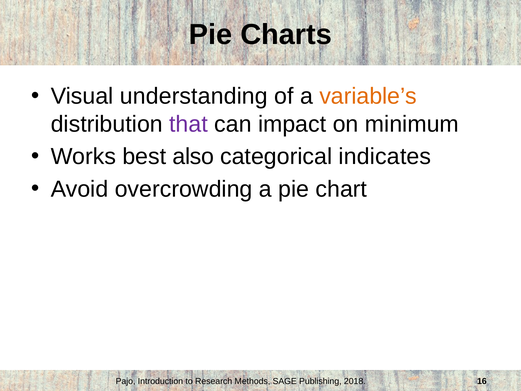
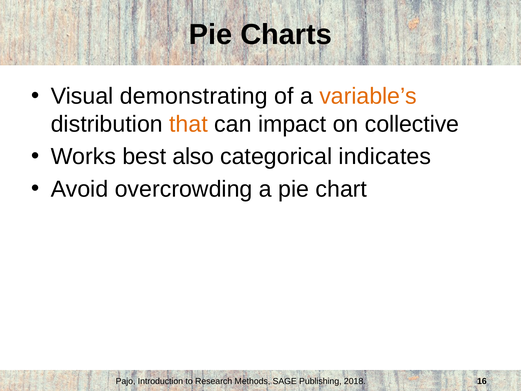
understanding: understanding -> demonstrating (194, 96)
that colour: purple -> orange (189, 124)
minimum: minimum -> collective (412, 124)
